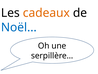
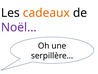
Noël colour: blue -> purple (19, 27)
